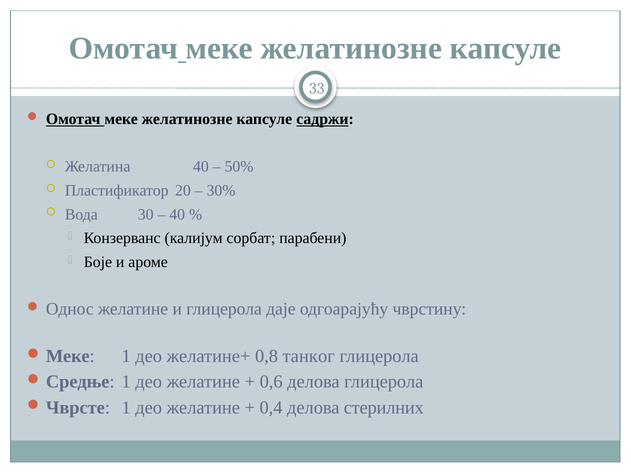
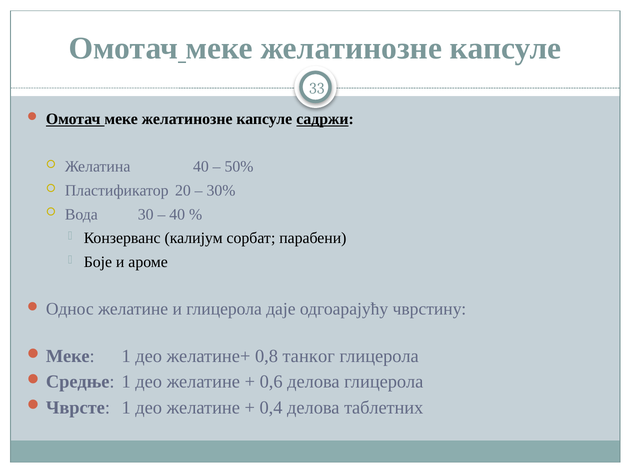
стерилних: стерилних -> таблетних (384, 408)
